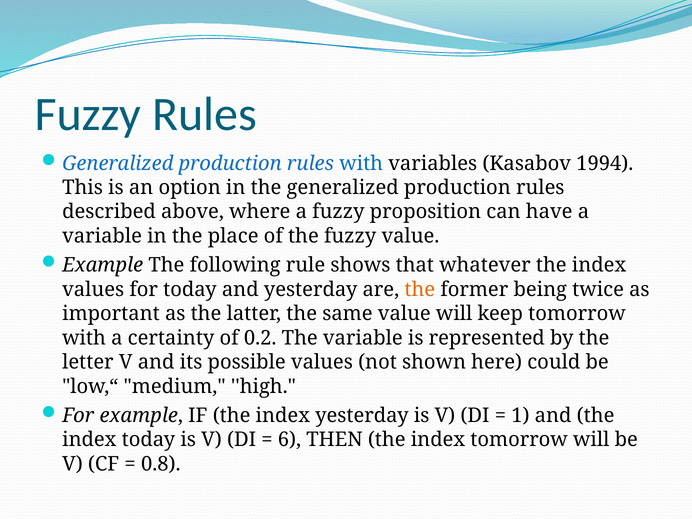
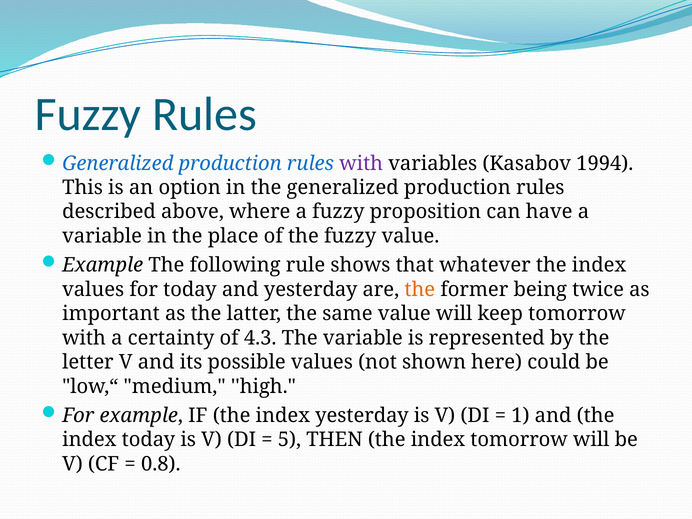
with colour: blue -> purple (361, 163)
0.2: 0.2 -> 4.3 (260, 338)
6: 6 -> 5 (289, 440)
